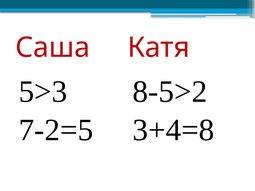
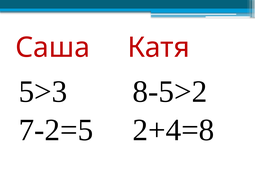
3+4=8: 3+4=8 -> 2+4=8 (173, 130)
